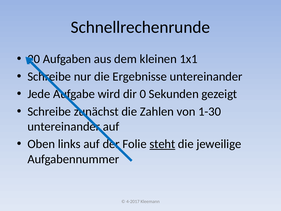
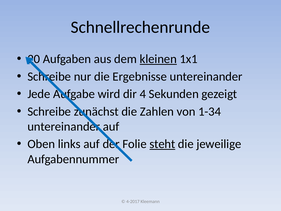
kleinen underline: none -> present (158, 59)
0: 0 -> 4 (143, 94)
1-30: 1-30 -> 1-34 (210, 111)
